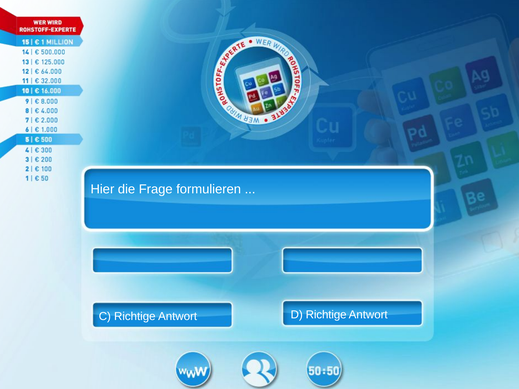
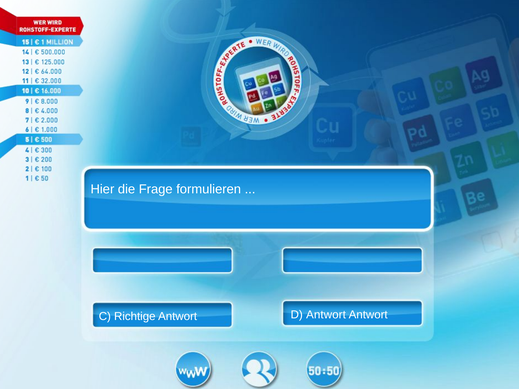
D Richtige: Richtige -> Antwort (326, 315)
